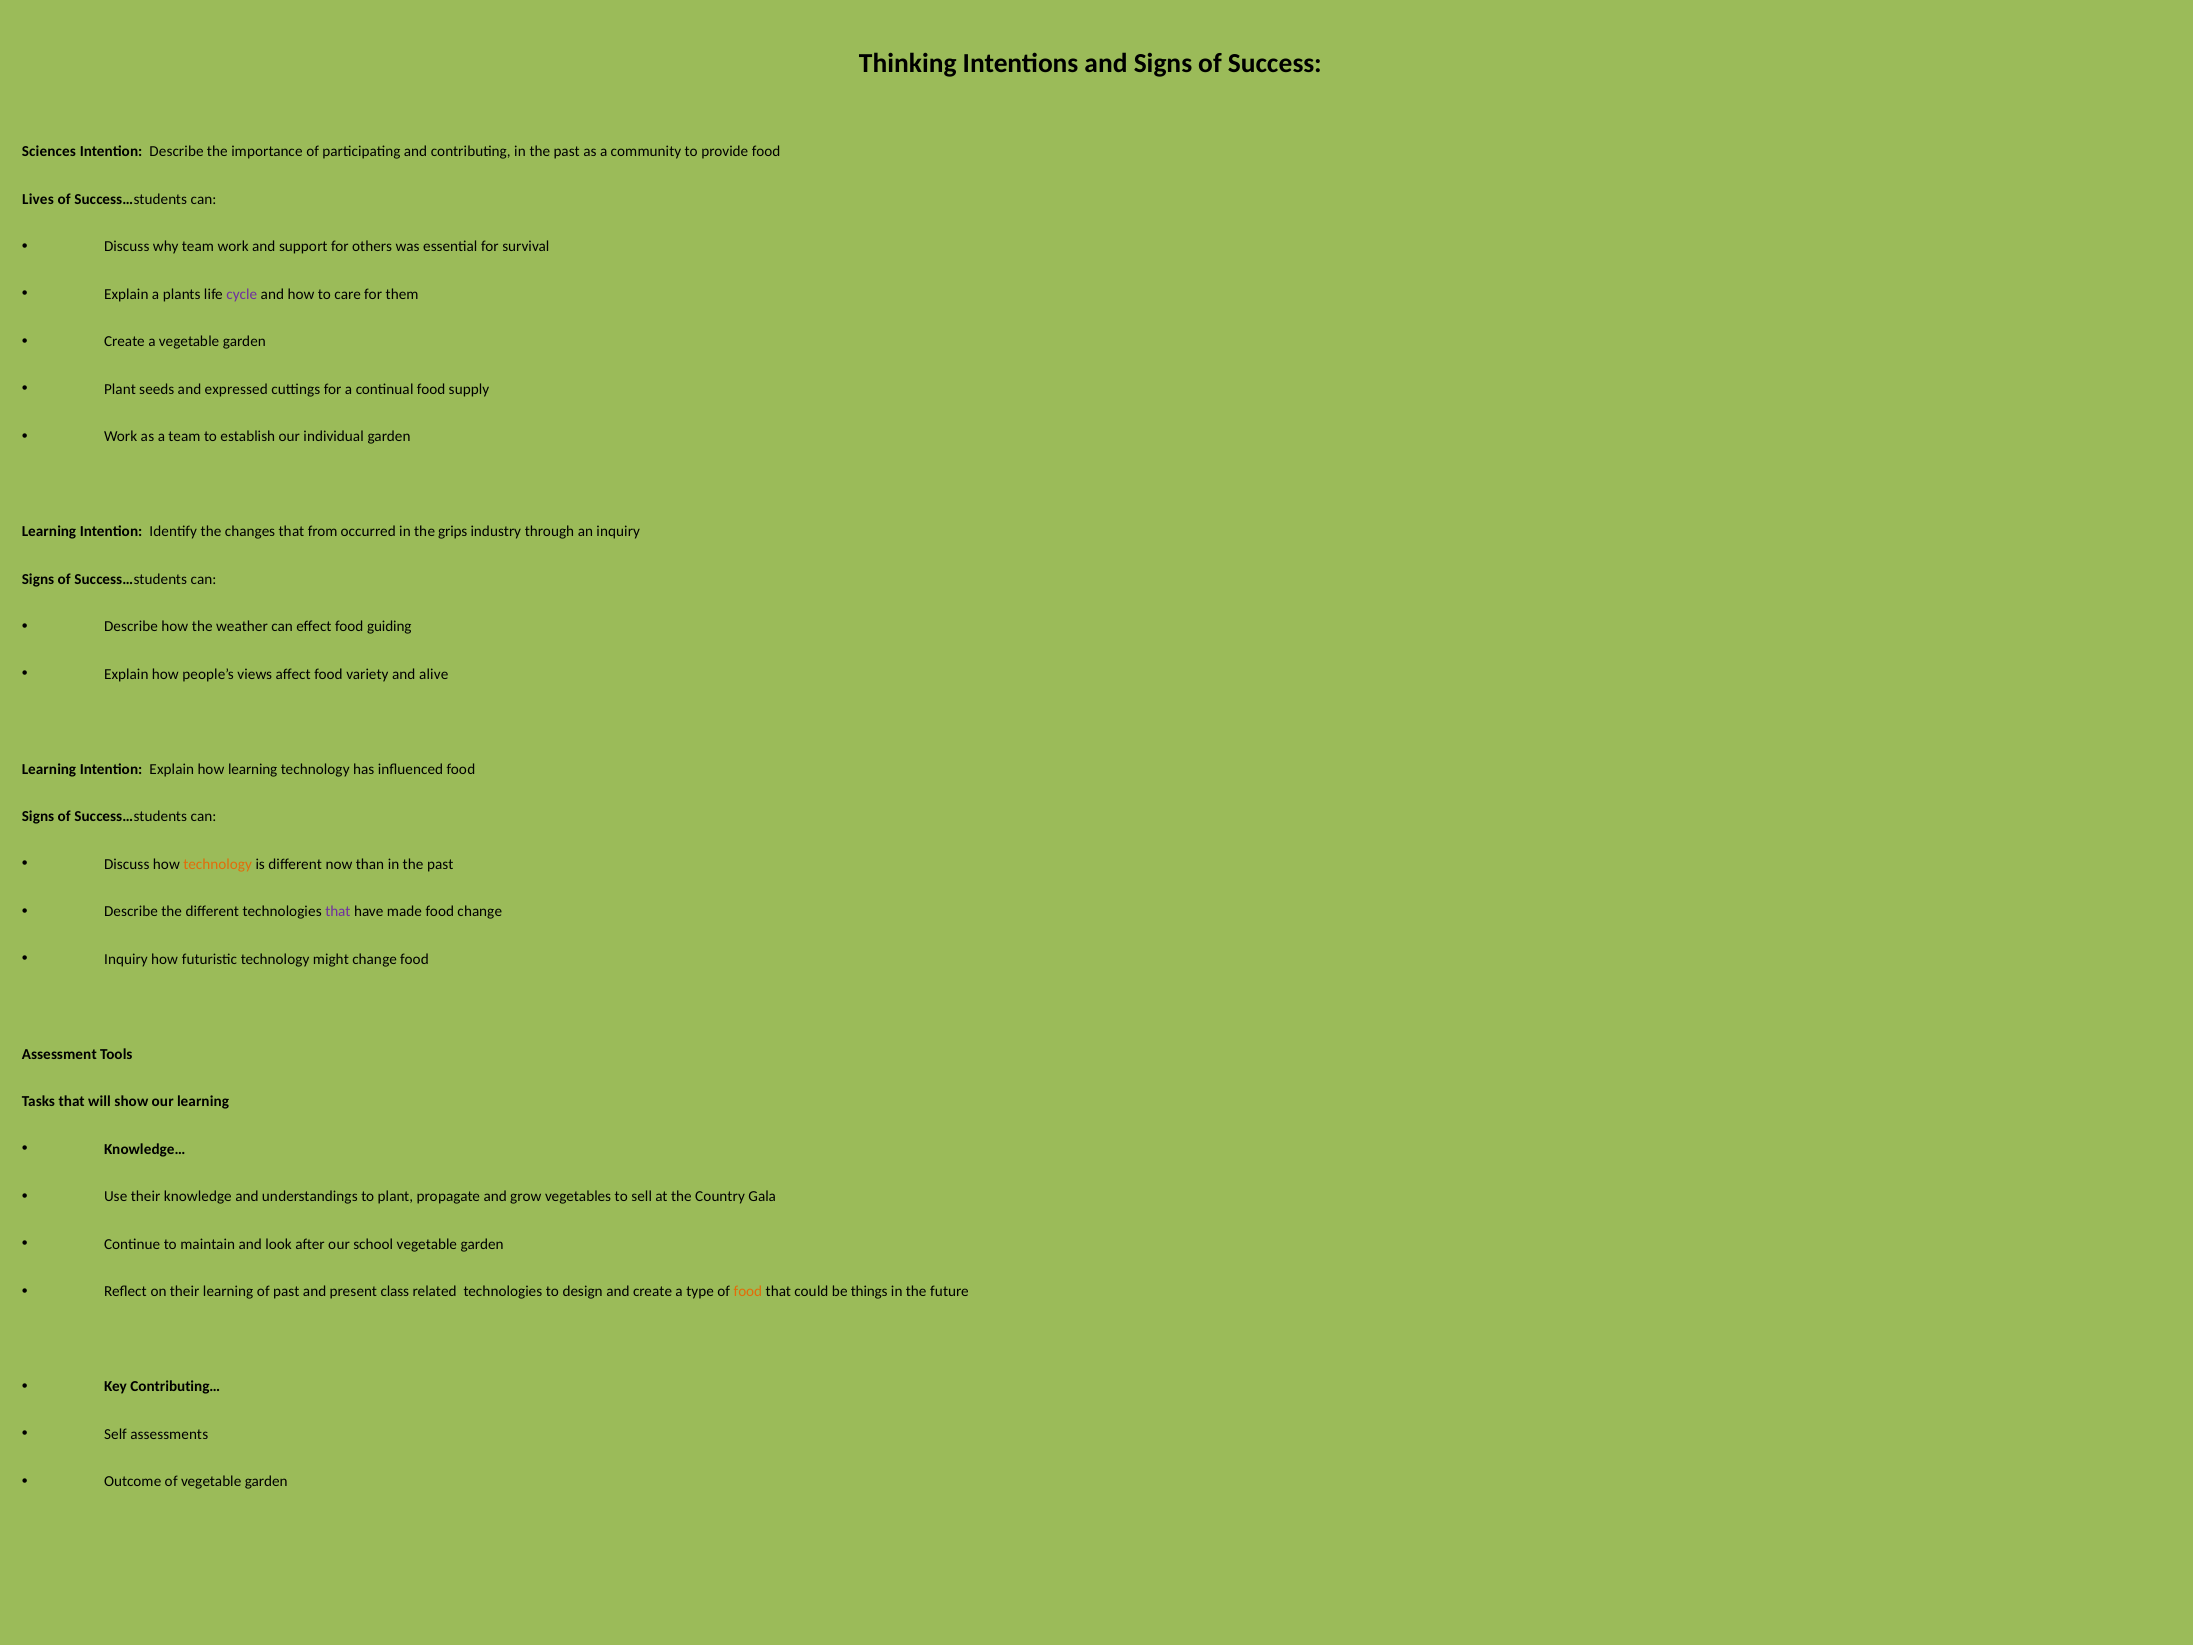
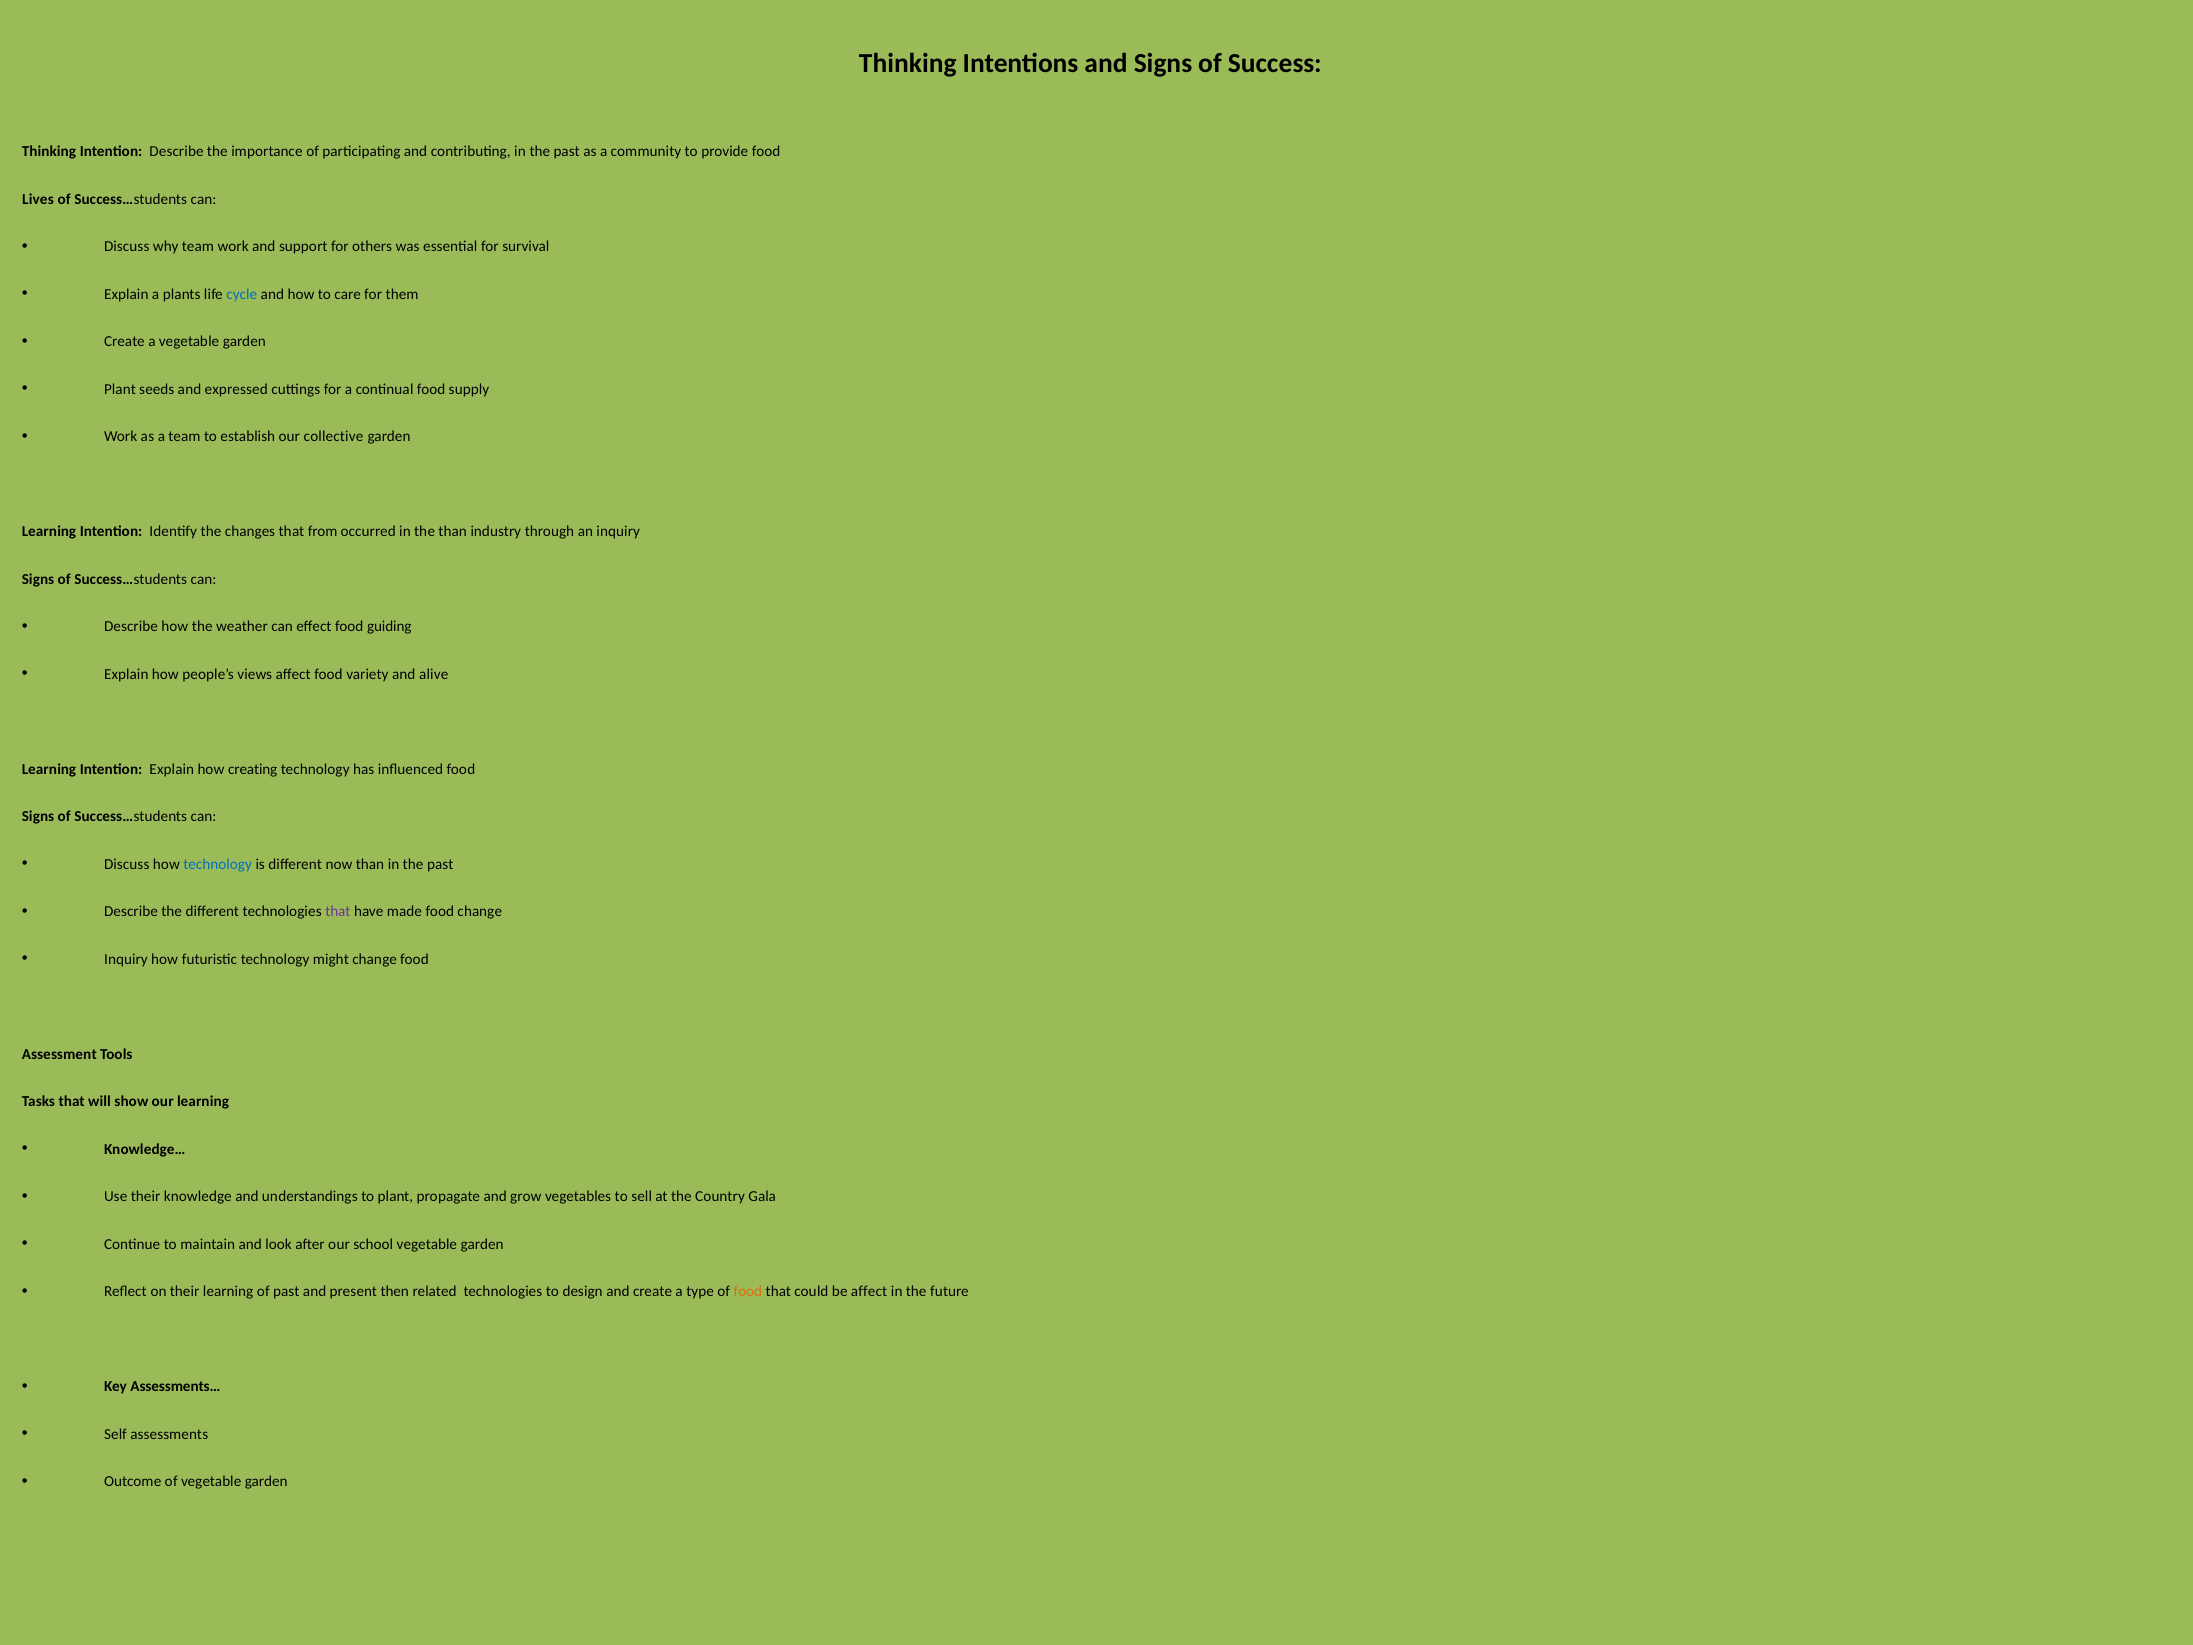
Sciences: Sciences -> Thinking (49, 152)
cycle colour: purple -> blue (242, 294)
individual: individual -> collective (334, 437)
the grips: grips -> than (453, 532)
how learning: learning -> creating (253, 769)
technology colour: orange -> blue (218, 864)
class: class -> then (395, 1291)
be things: things -> affect (869, 1291)
Contributing…: Contributing… -> Assessments… (175, 1386)
